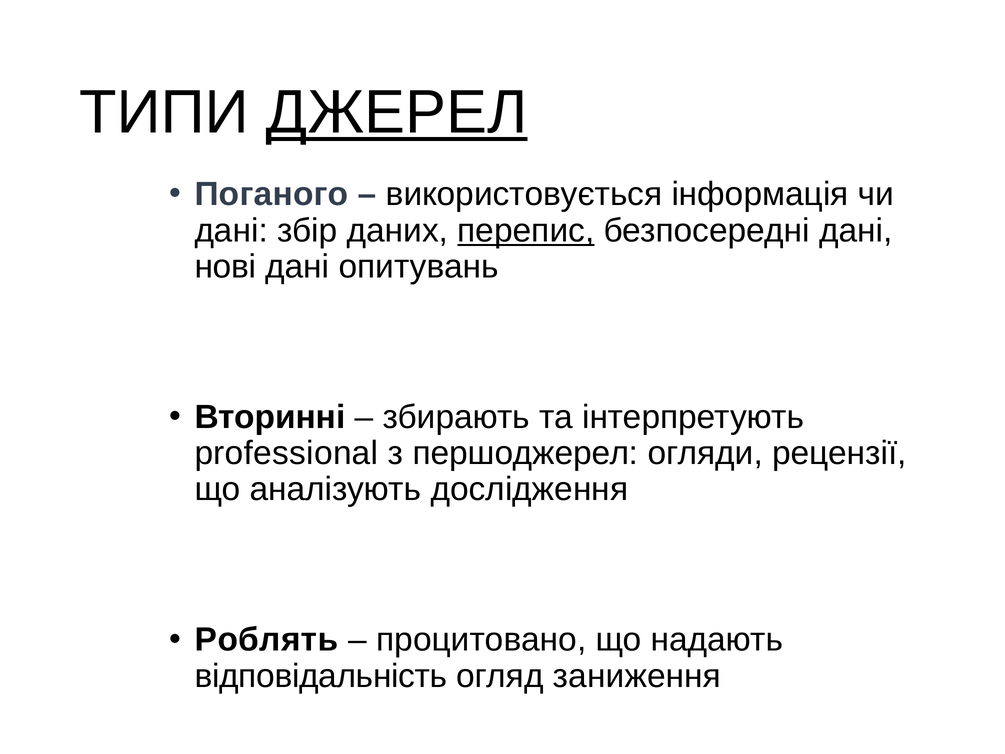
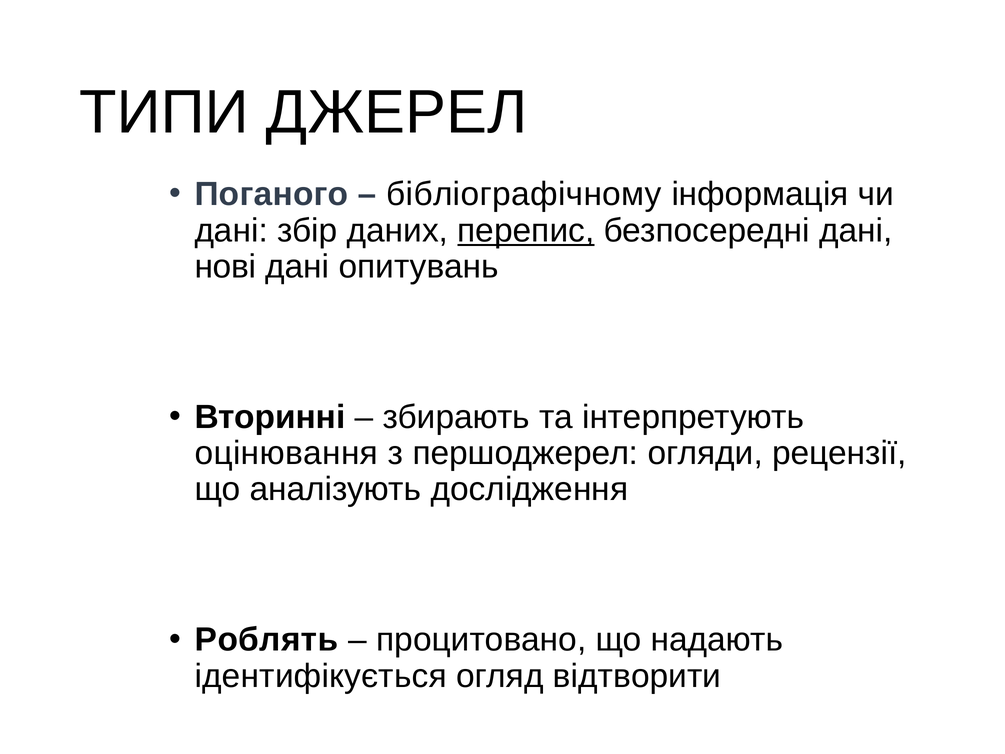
ДЖЕРЕЛ underline: present -> none (397, 113)
використовується: використовується -> бібліографічному (524, 194)
professional: professional -> оцінювання (286, 453)
відповідальність: відповідальність -> ідентифікується (321, 676)
заниження: заниження -> відтворити (637, 676)
